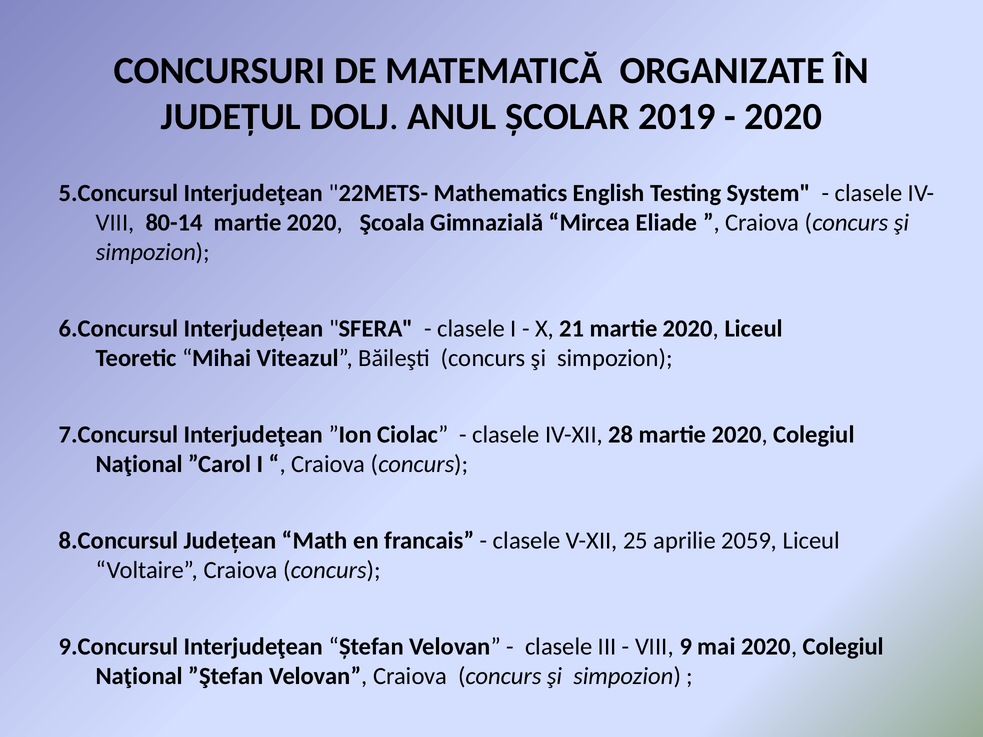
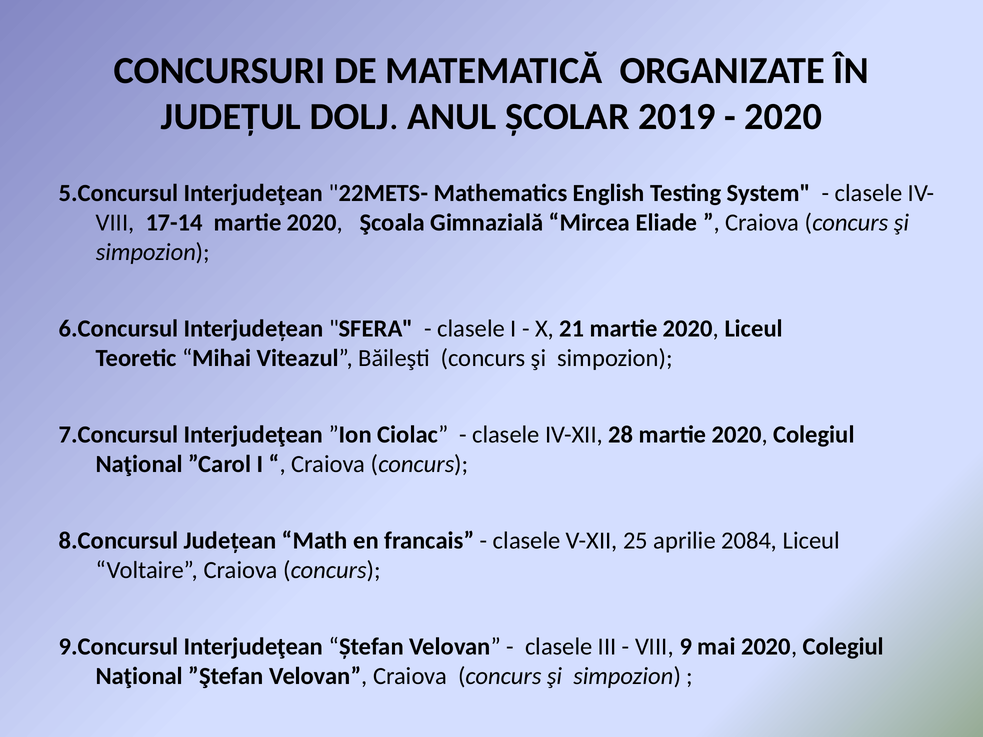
80-14: 80-14 -> 17-14 (174, 223)
2059: 2059 -> 2084 (749, 541)
